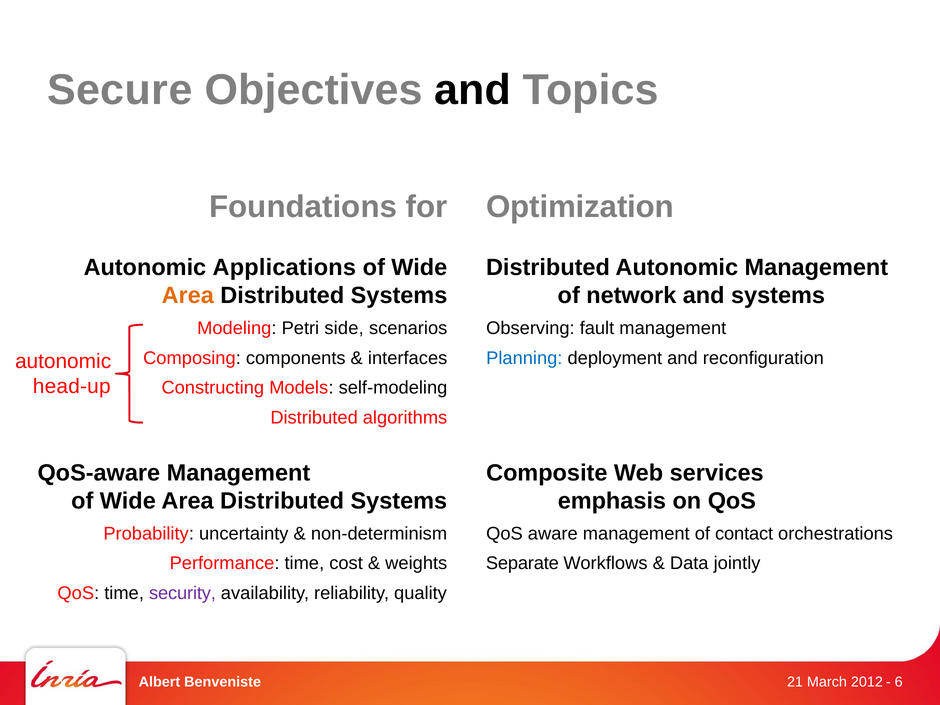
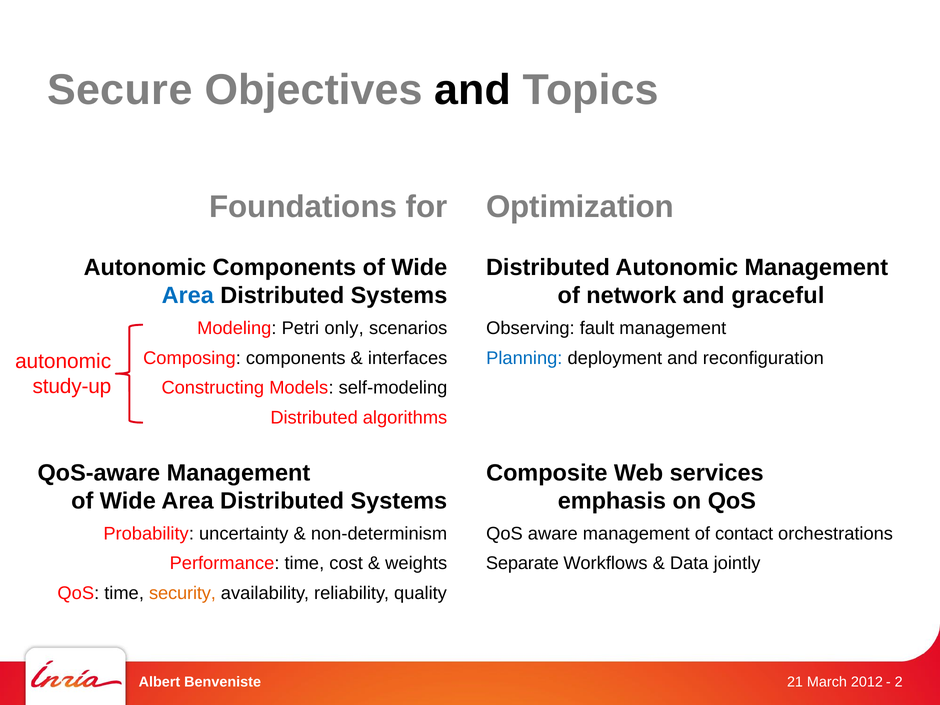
Autonomic Applications: Applications -> Components (284, 268)
Area colour: orange -> blue (188, 296)
and systems: systems -> graceful (778, 296)
side: side -> only (344, 328)
head-up: head-up -> study-up (72, 386)
security colour: purple -> orange (182, 593)
6: 6 -> 2 (899, 682)
